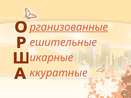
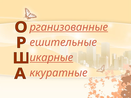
икарные underline: none -> present (51, 58)
